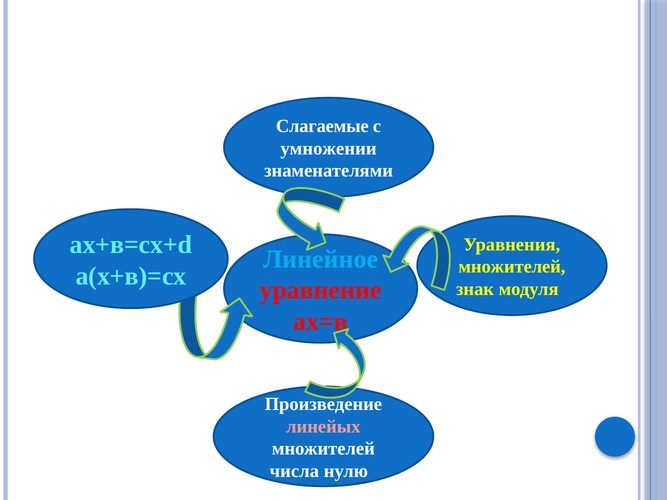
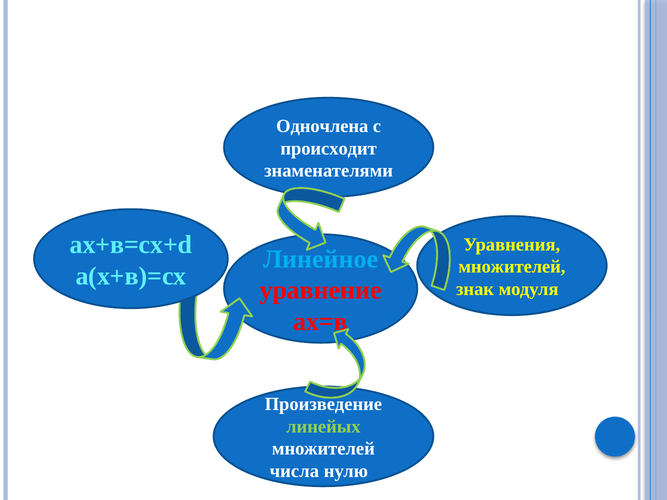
Слагаемые: Слагаемые -> Одночлена (322, 126)
умножении: умножении -> происходит (329, 149)
линейых colour: pink -> light green (323, 427)
